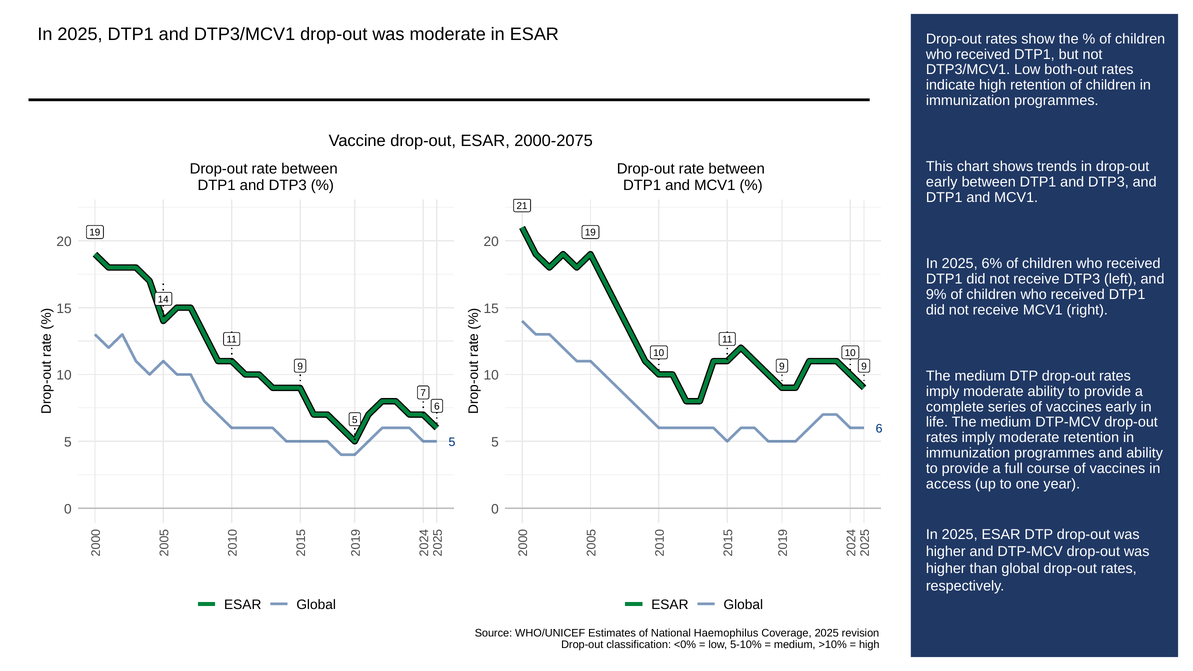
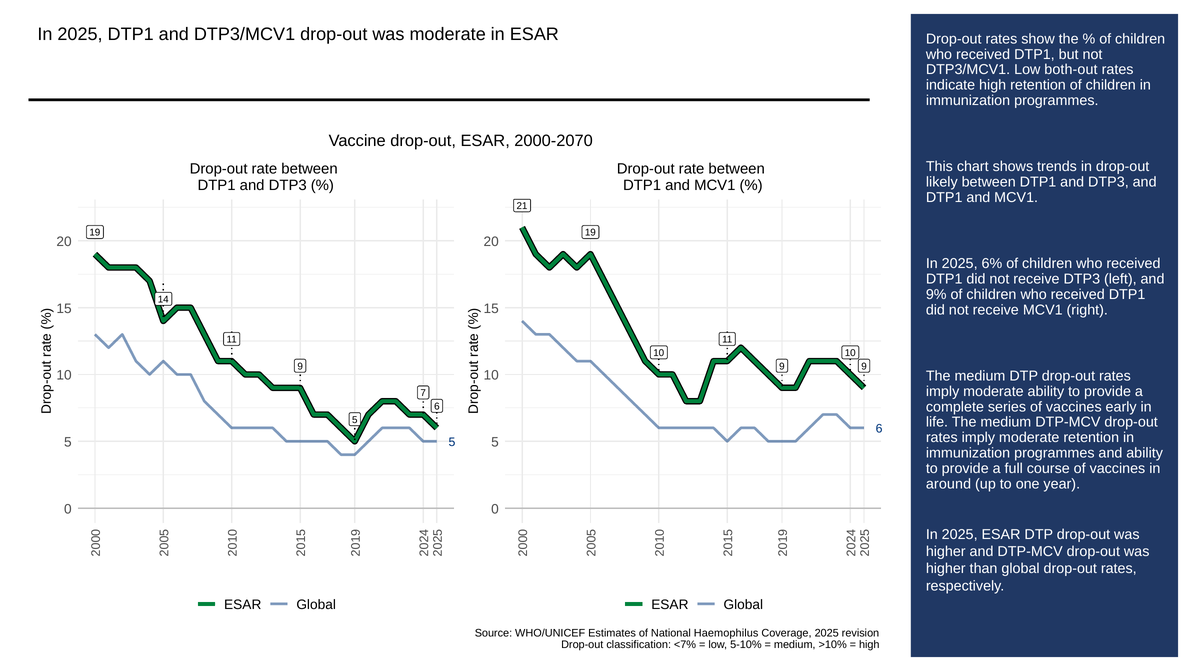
2000-2075: 2000-2075 -> 2000-2070 (554, 141)
early: early -> likely (942, 182)
access: access -> around (949, 484)
<0%: <0% -> <7% (685, 645)
